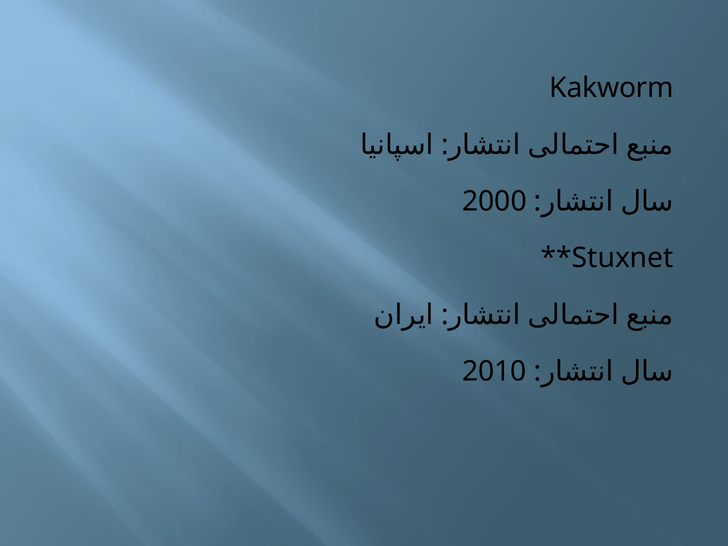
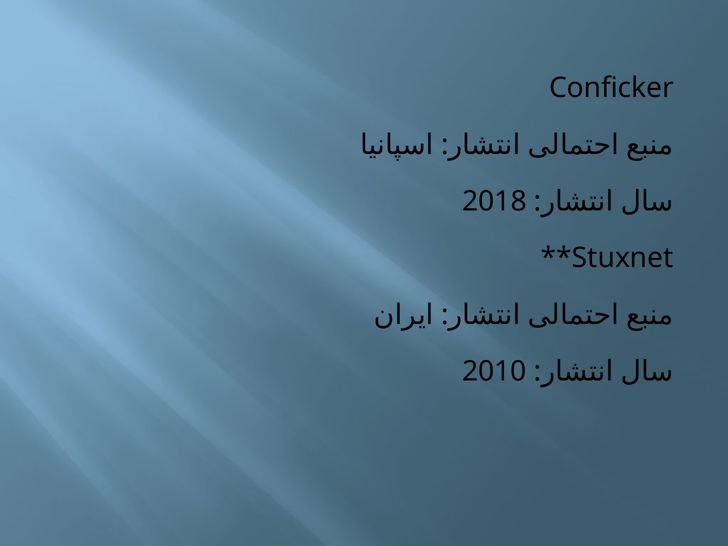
Kakworm: Kakworm -> Conficker (612, 88)
2000: 2000 -> 2018 (494, 201)
